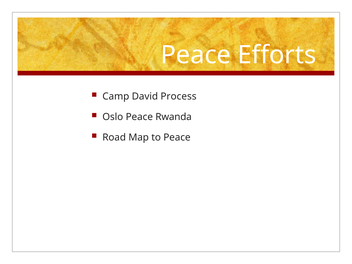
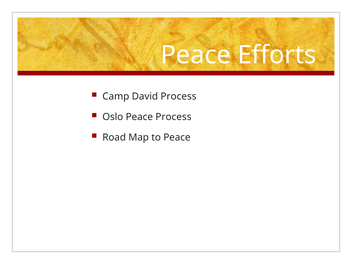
Peace Rwanda: Rwanda -> Process (173, 117)
